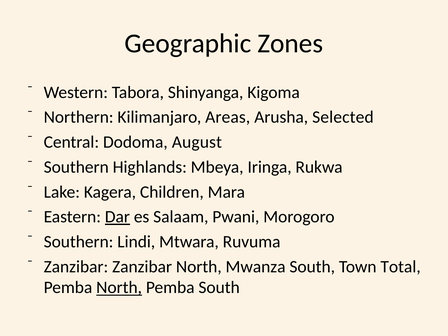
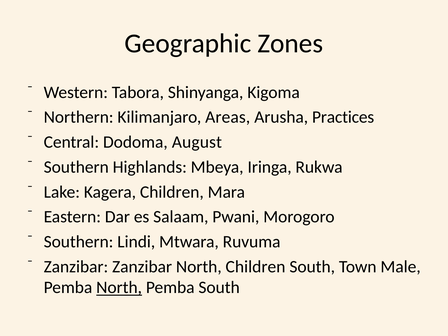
Selected: Selected -> Practices (343, 117)
Dar underline: present -> none (117, 217)
North Mwanza: Mwanza -> Children (256, 267)
Total: Total -> Male (401, 267)
